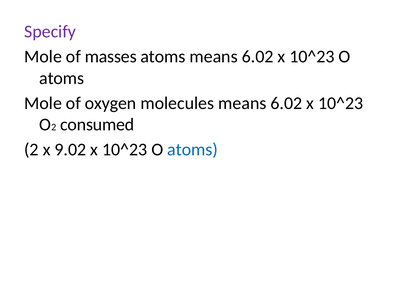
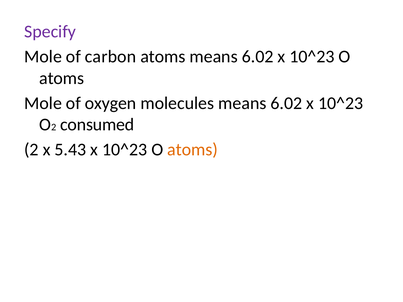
masses: masses -> carbon (111, 57)
9.02: 9.02 -> 5.43 (70, 150)
atoms colour: blue -> orange (193, 150)
